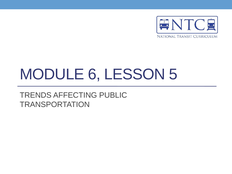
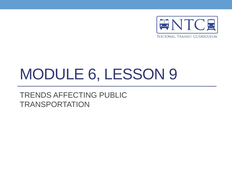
5: 5 -> 9 (173, 74)
